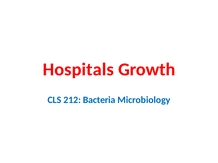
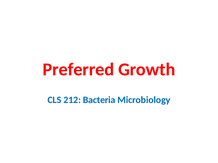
Hospitals: Hospitals -> Preferred (78, 70)
